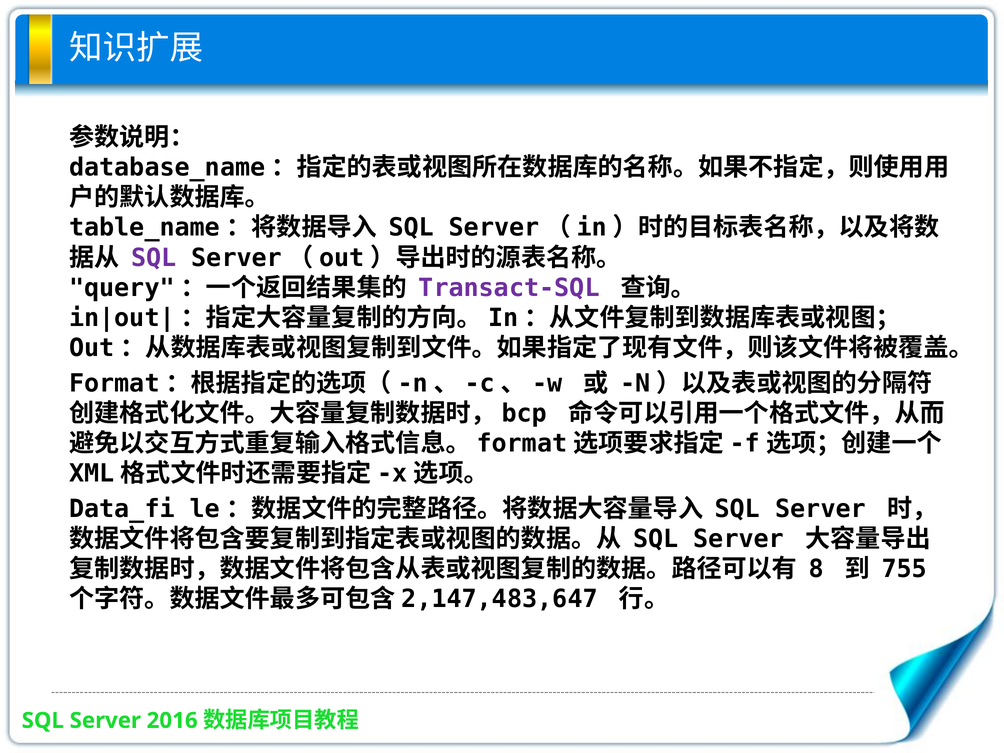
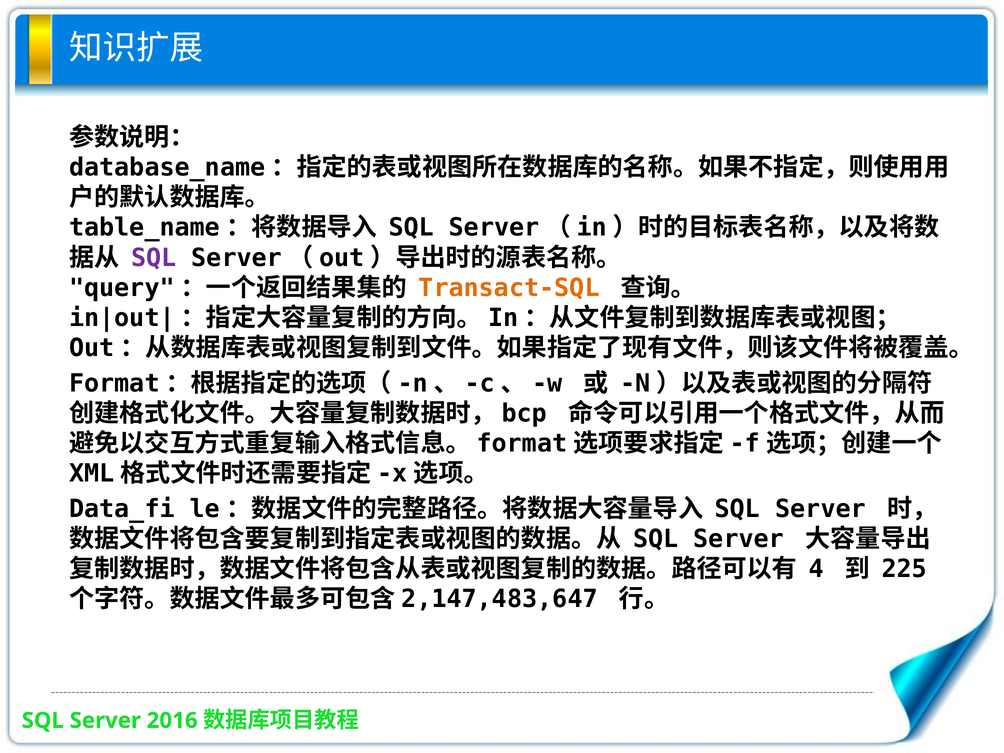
Transact-SQL colour: purple -> orange (509, 288)
8: 8 -> 4 (816, 569)
755: 755 -> 225 (904, 569)
